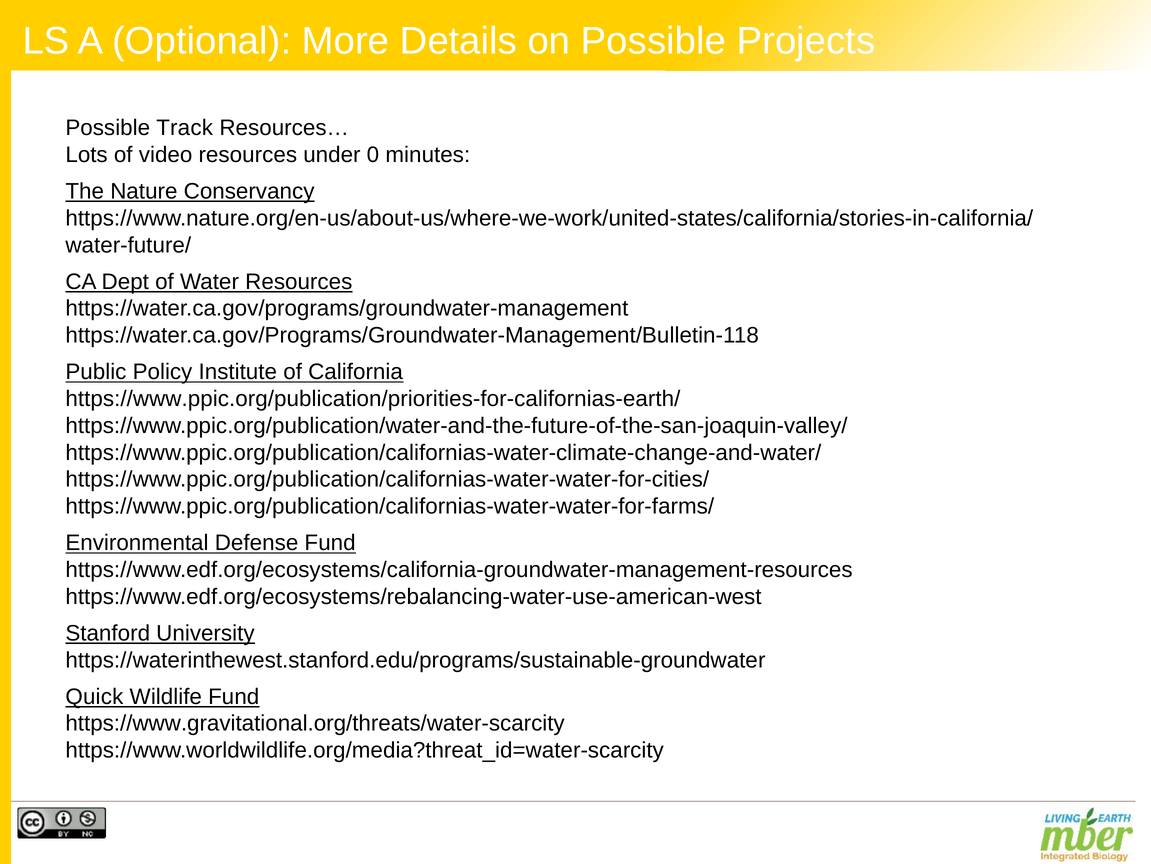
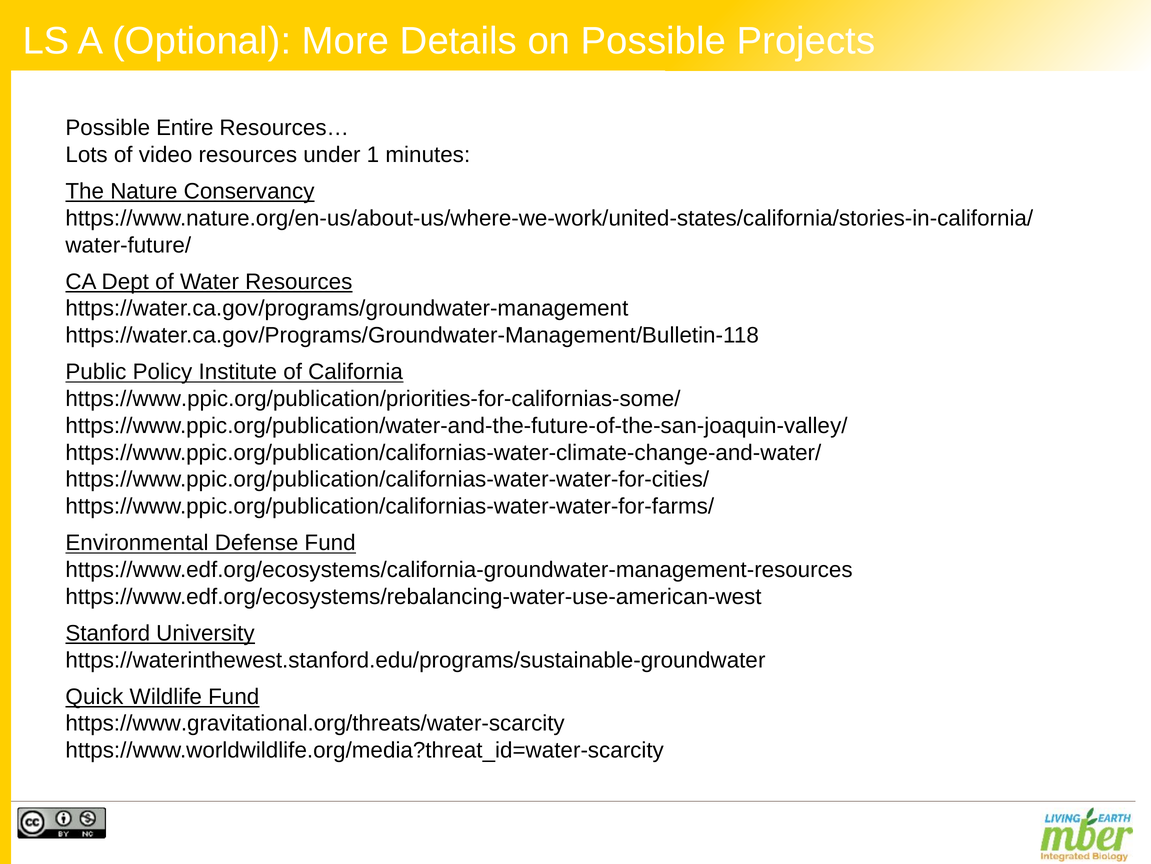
Track: Track -> Entire (185, 128)
0: 0 -> 1 (373, 155)
https://www.ppic.org/publication/priorities-for-californias-earth/: https://www.ppic.org/publication/priorities-for-californias-earth/ -> https://www.ppic.org/publication/priorities-for-californias-some/ (373, 399)
